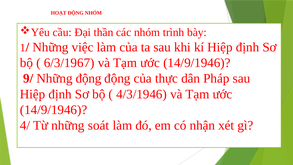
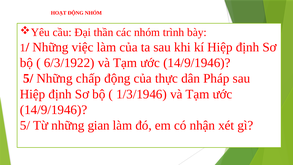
6/3/1967: 6/3/1967 -> 6/3/1922 (69, 63)
9/: 9/ -> 5/ (28, 78)
Những động: động -> chấp (88, 78)
4/3/1946: 4/3/1946 -> 1/3/1946 (142, 94)
4/: 4/ -> 5/ (25, 125)
soát: soát -> gian (99, 125)
